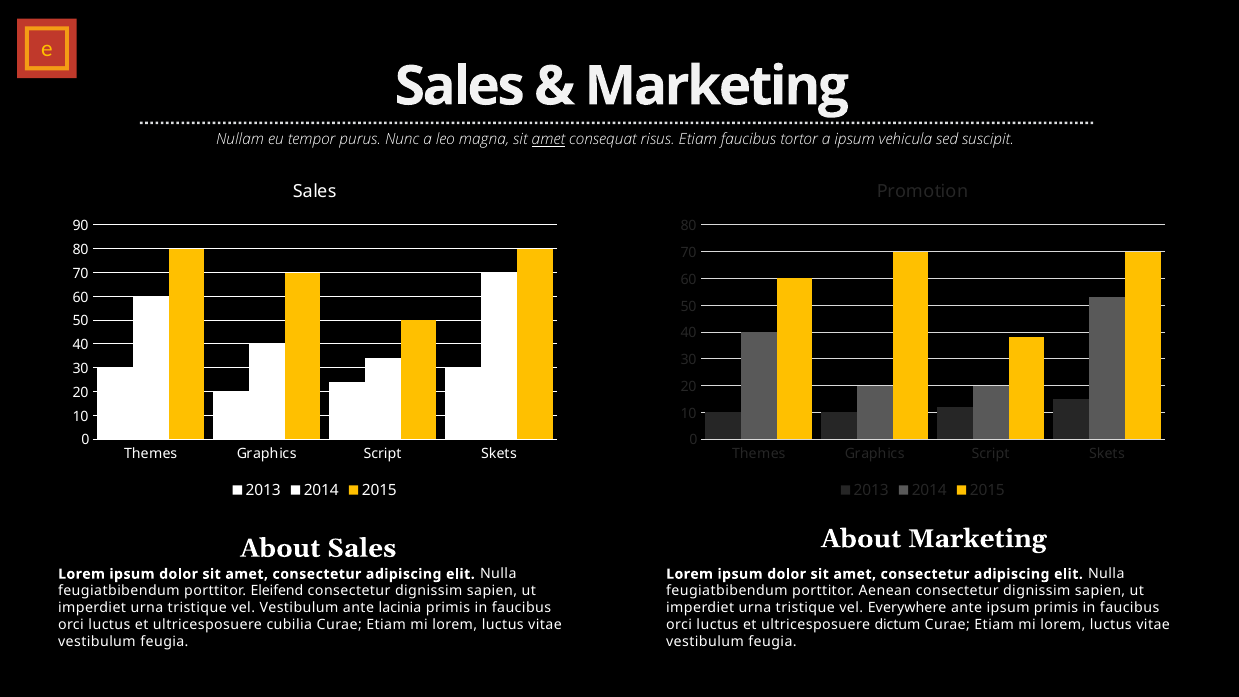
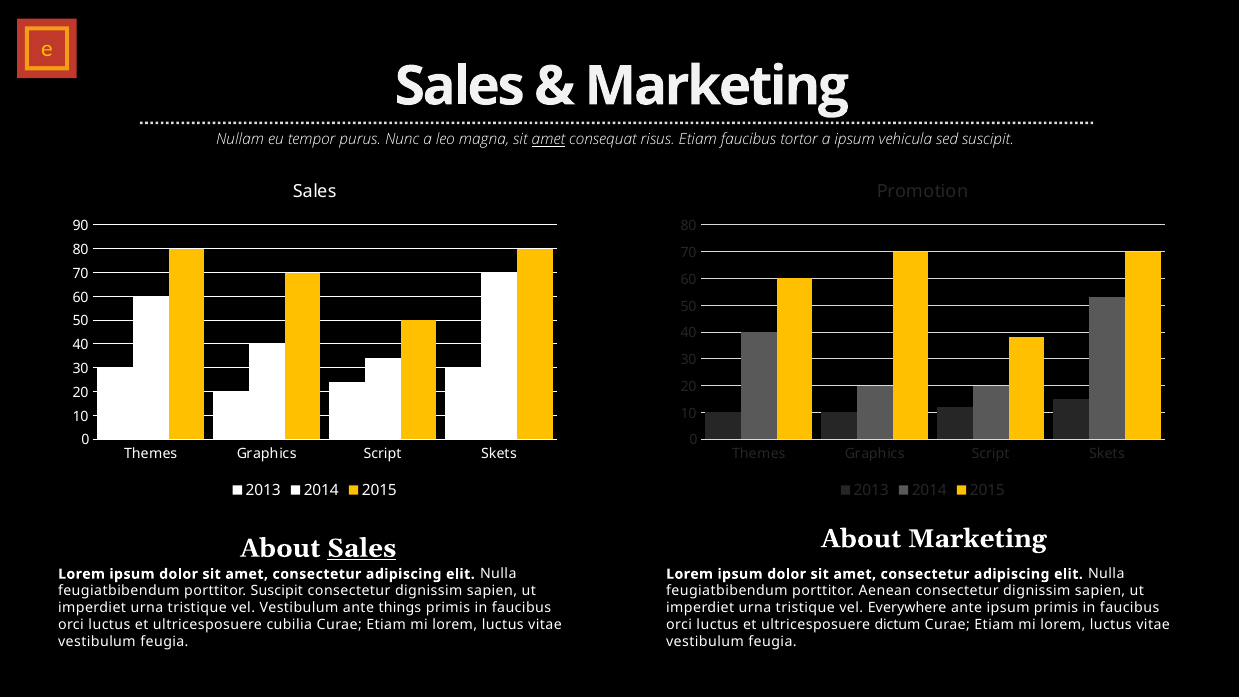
Sales underline: none -> present (362, 548)
porttitor Eleifend: Eleifend -> Suscipit (277, 591)
lacinia: lacinia -> things (400, 608)
